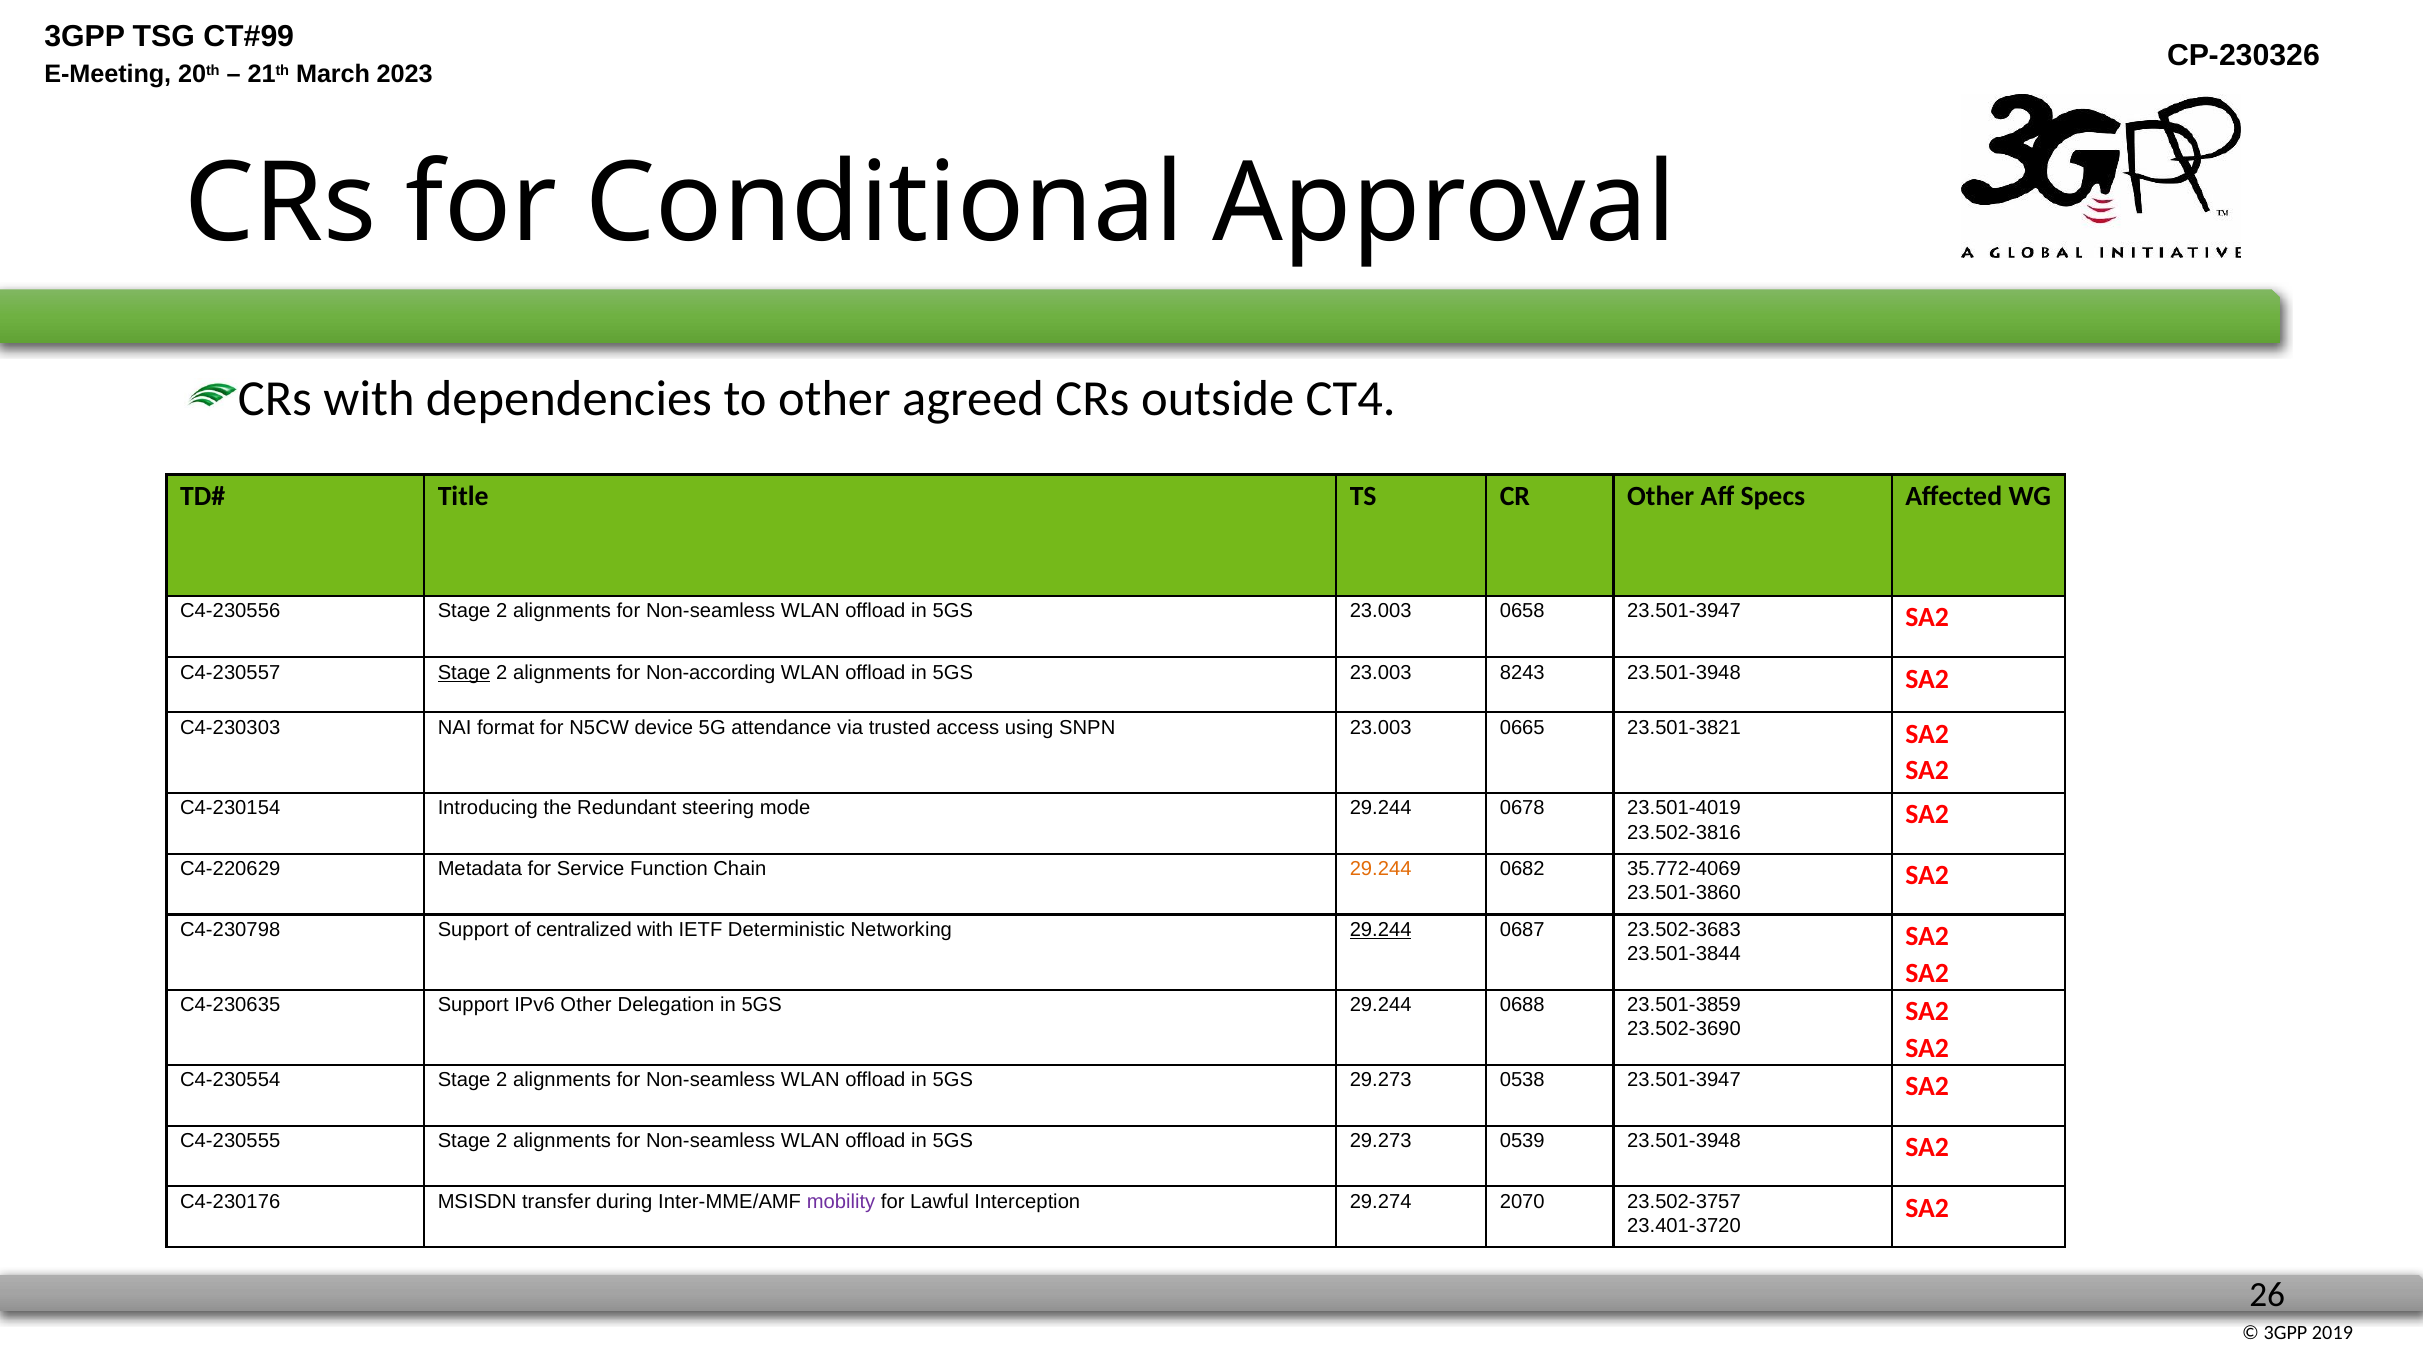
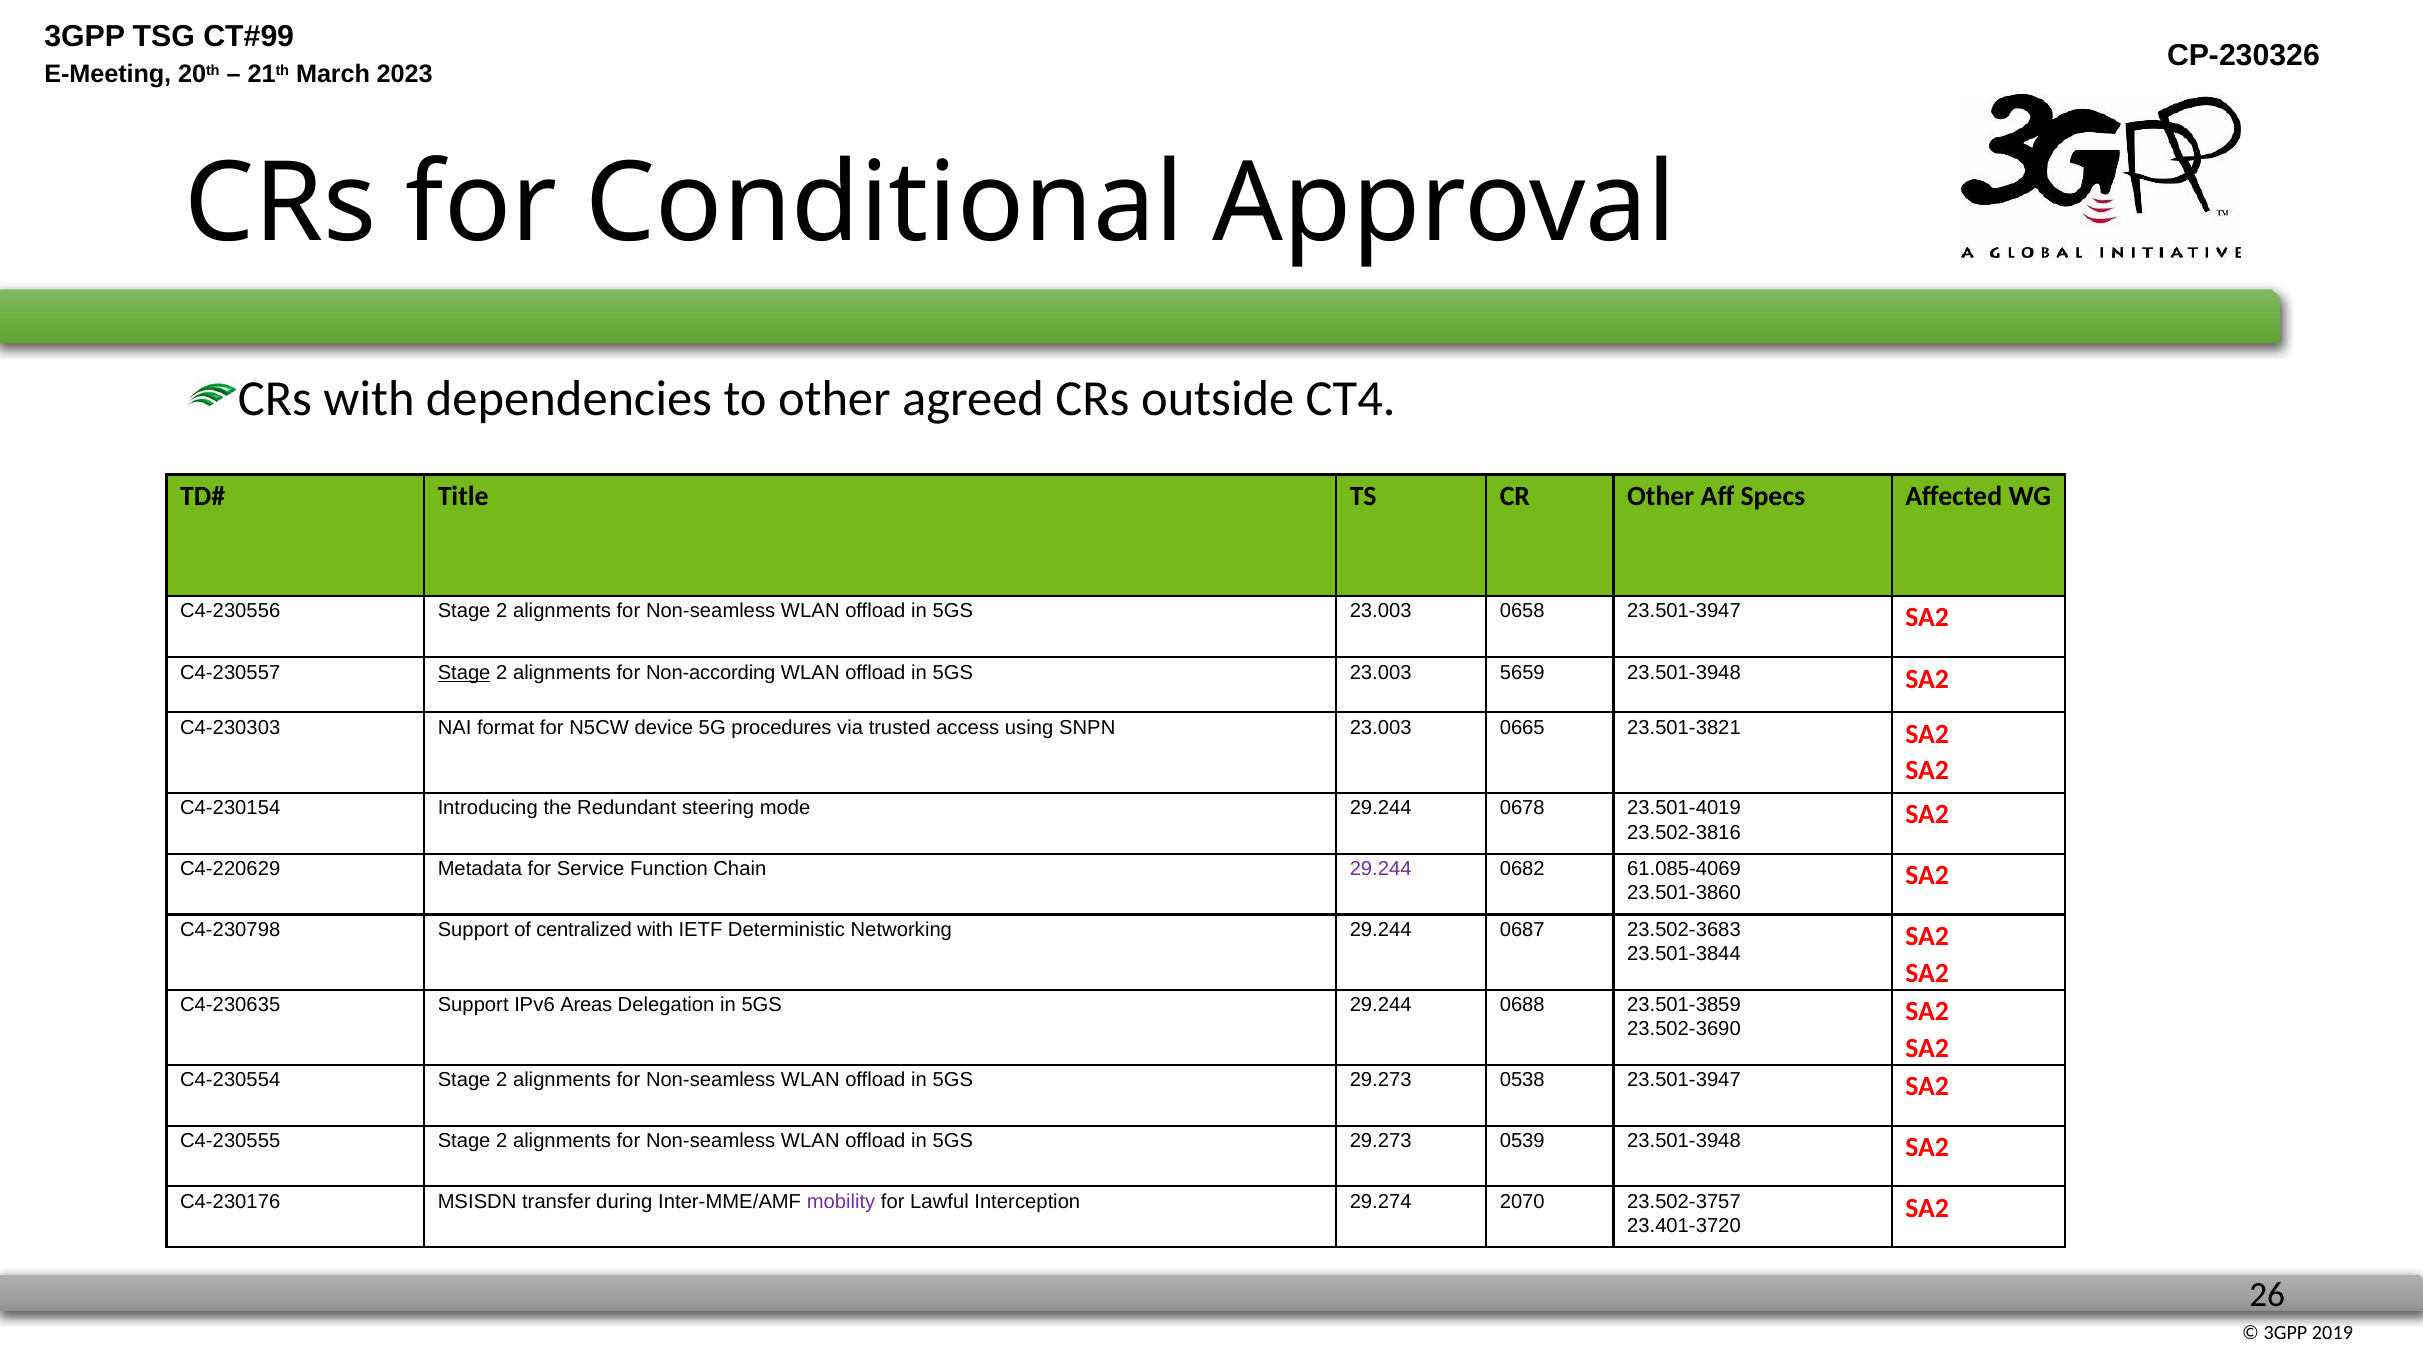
8243: 8243 -> 5659 (1522, 672)
attendance: attendance -> procedures (781, 728)
29.244 colour: orange -> purple (1381, 869)
35.772-4069: 35.772-4069 -> 61.085-4069 (1684, 869)
29.244 underline: present -> none (1381, 930)
IPv6 Other: Other -> Areas (586, 1005)
